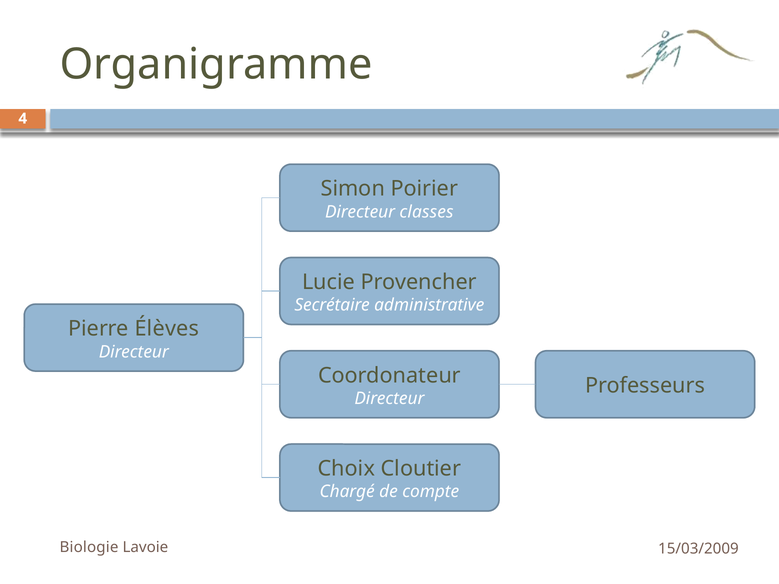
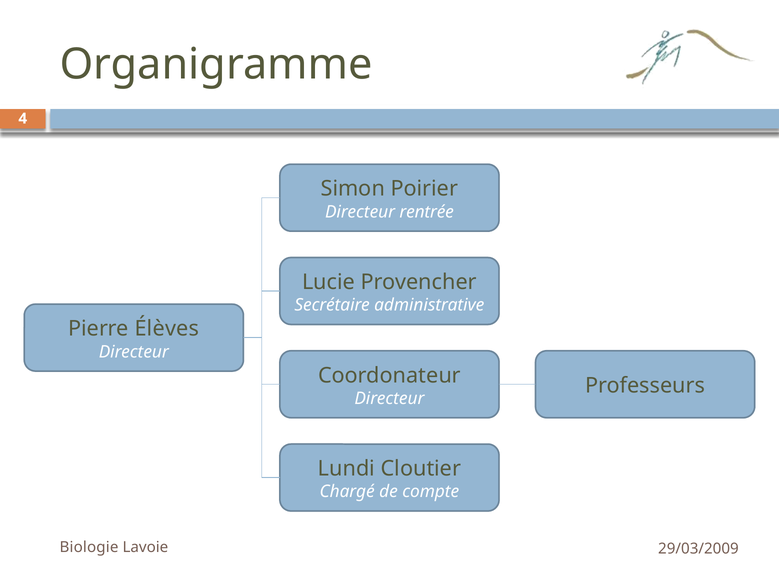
classes: classes -> rentrée (427, 212)
Choix: Choix -> Lundi (346, 469)
15/03/2009: 15/03/2009 -> 29/03/2009 (698, 549)
